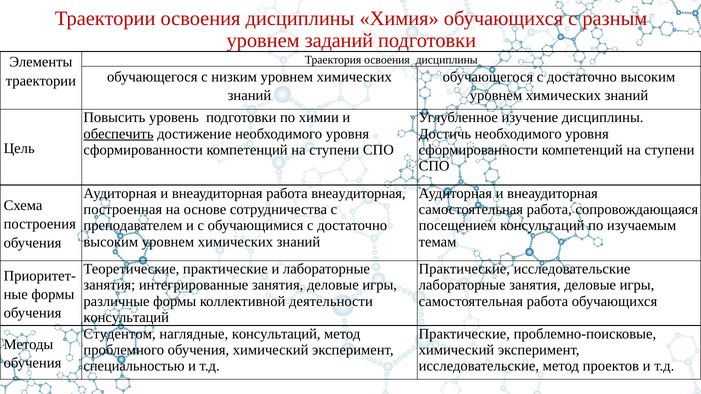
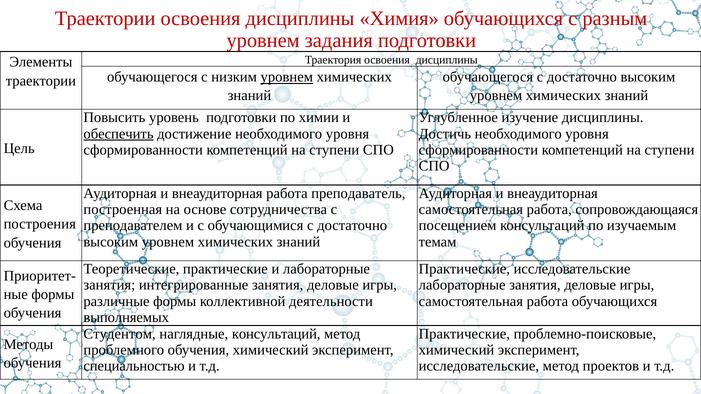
заданий: заданий -> задания (339, 41)
уровнем underline: none -> present (287, 77)
работа внеаудиторная: внеаудиторная -> преподаватель (358, 193)
консультаций: консультаций -> выполняемых (126, 318)
